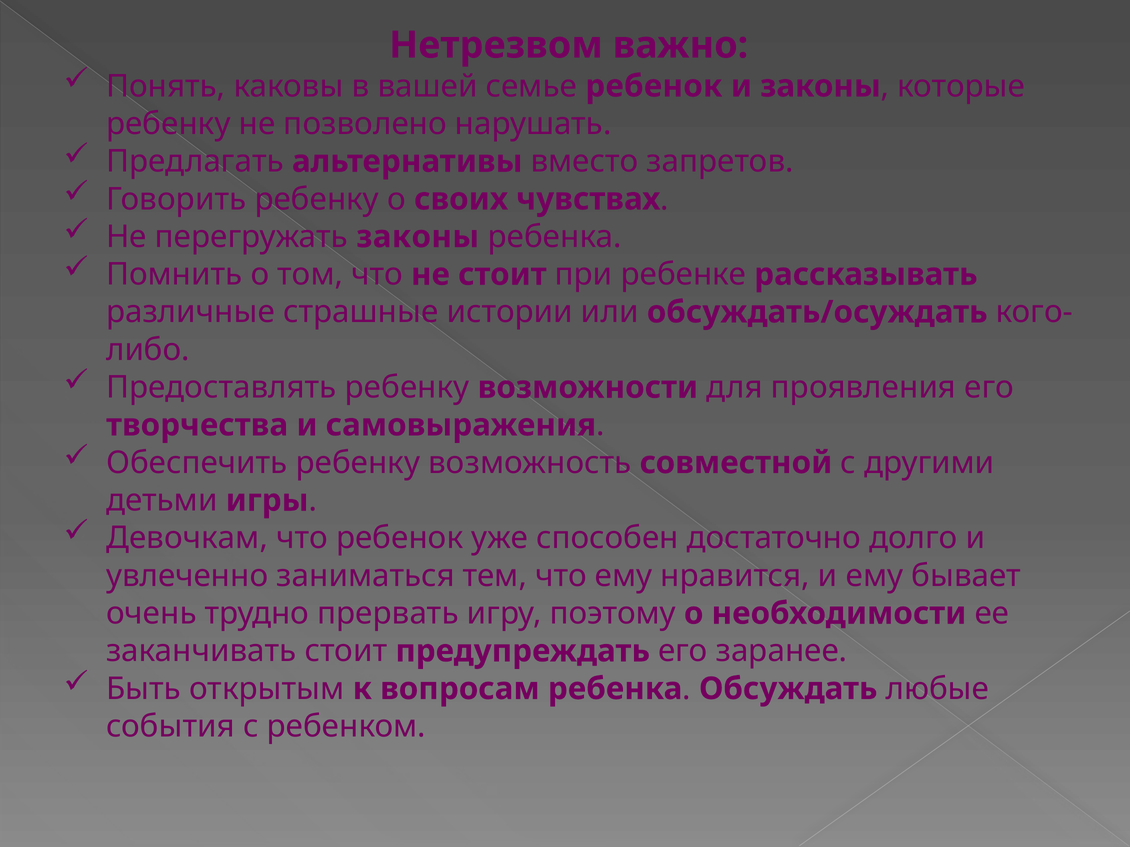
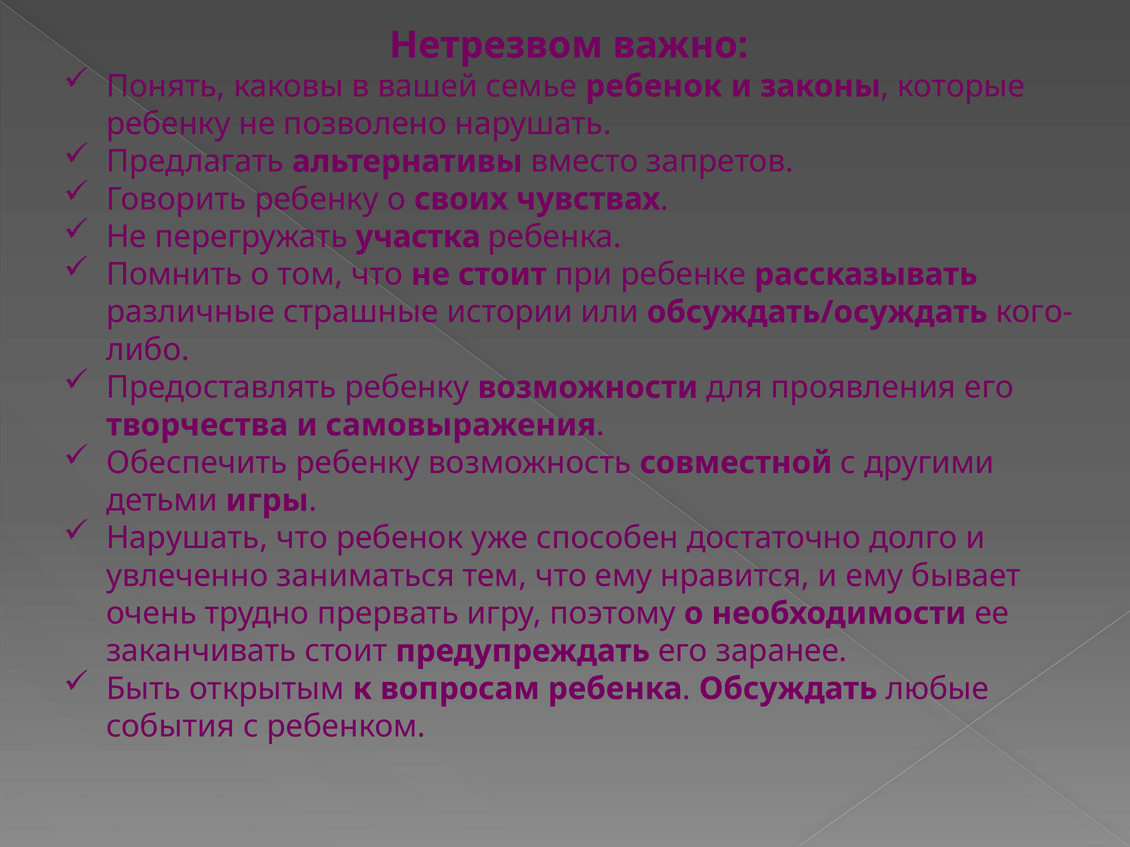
перегружать законы: законы -> участка (418, 237)
Девочкам: Девочкам -> Нарушать (187, 538)
